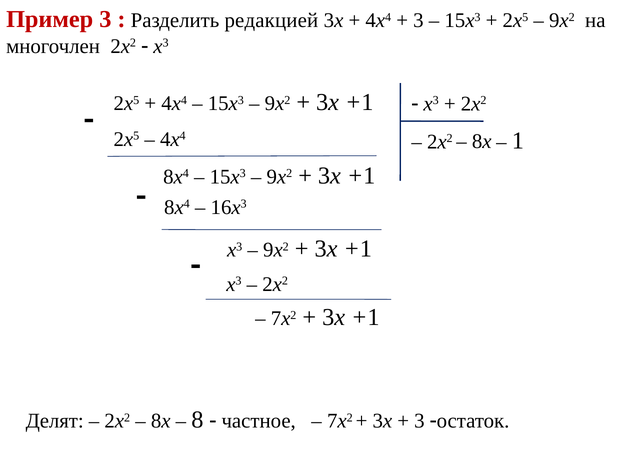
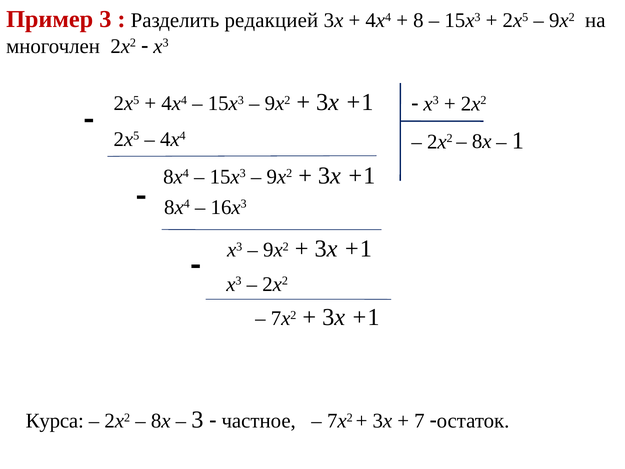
3: 3 -> 8 (418, 20)
Делят: Делят -> Курса (55, 421)
8: 8 -> 3 (197, 420)
3: 3 -> 7 (419, 421)
